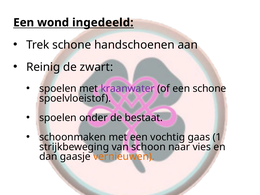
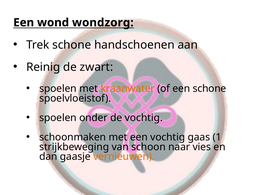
ingedeeld: ingedeeld -> wondzorg (103, 23)
kraanwater colour: purple -> orange (128, 89)
de bestaat: bestaat -> vochtig (144, 118)
